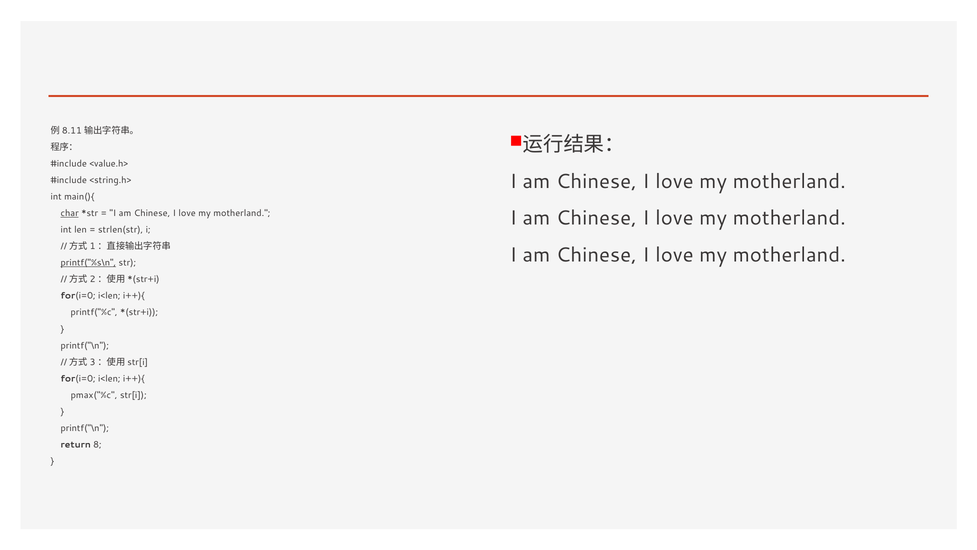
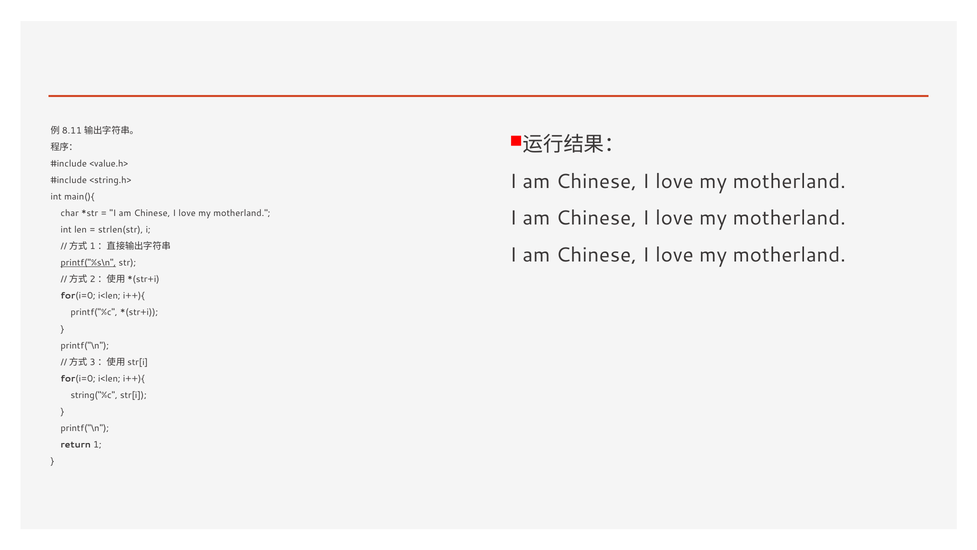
char underline: present -> none (70, 213)
pmax("%c: pmax("%c -> string("%c (94, 395)
8: 8 -> 1 (97, 444)
